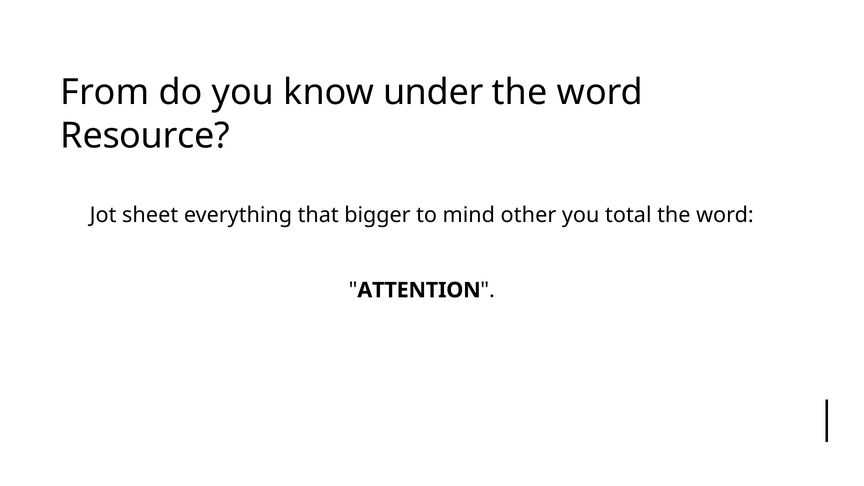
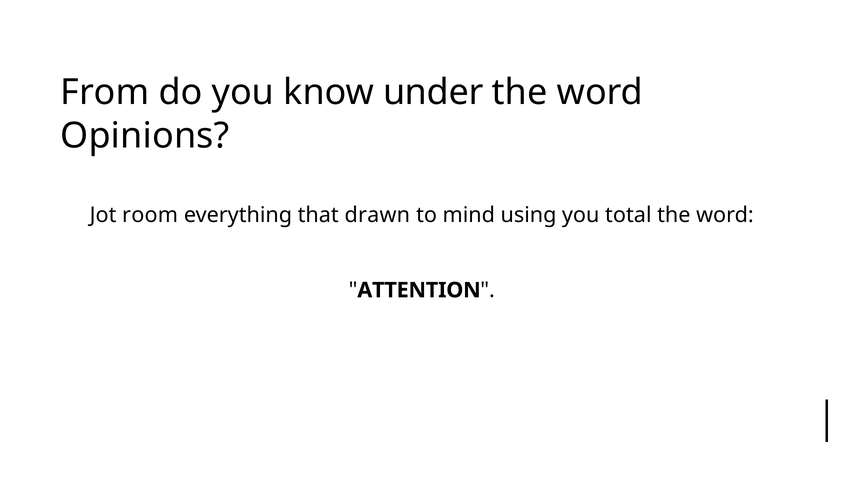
Resource: Resource -> Opinions (145, 136)
sheet: sheet -> room (150, 215)
bigger: bigger -> drawn (377, 215)
other: other -> using (529, 215)
